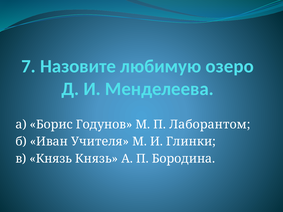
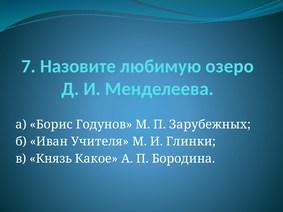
Лаборантом: Лаборантом -> Зарубежных (210, 125)
Князь Князь: Князь -> Какое (96, 159)
